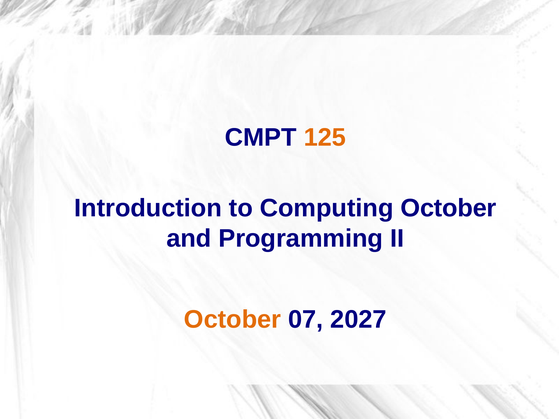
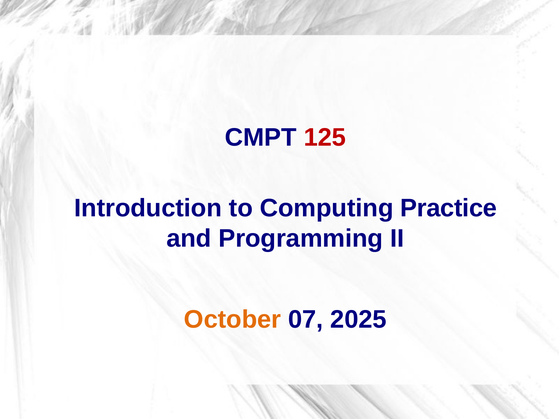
125 colour: orange -> red (325, 138)
Computing October: October -> Practice (449, 208)
2027: 2027 -> 2025 (358, 320)
